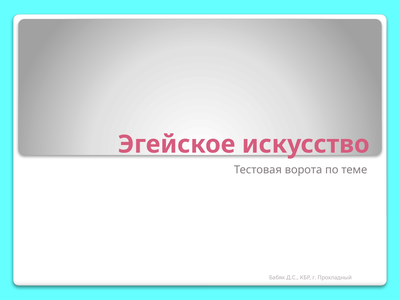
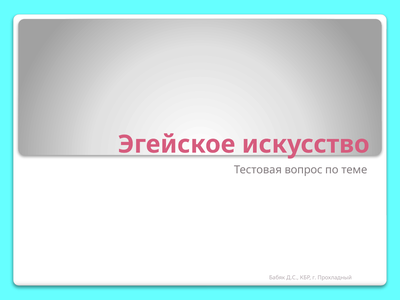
ворота: ворота -> вопрос (304, 170)
